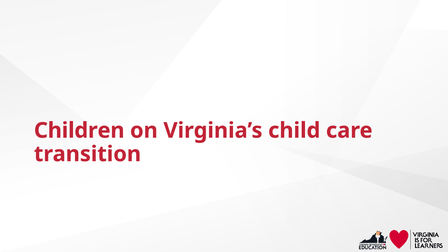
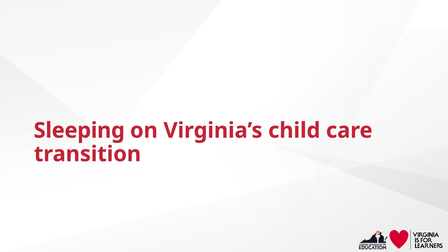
Children: Children -> Sleeping (79, 131)
